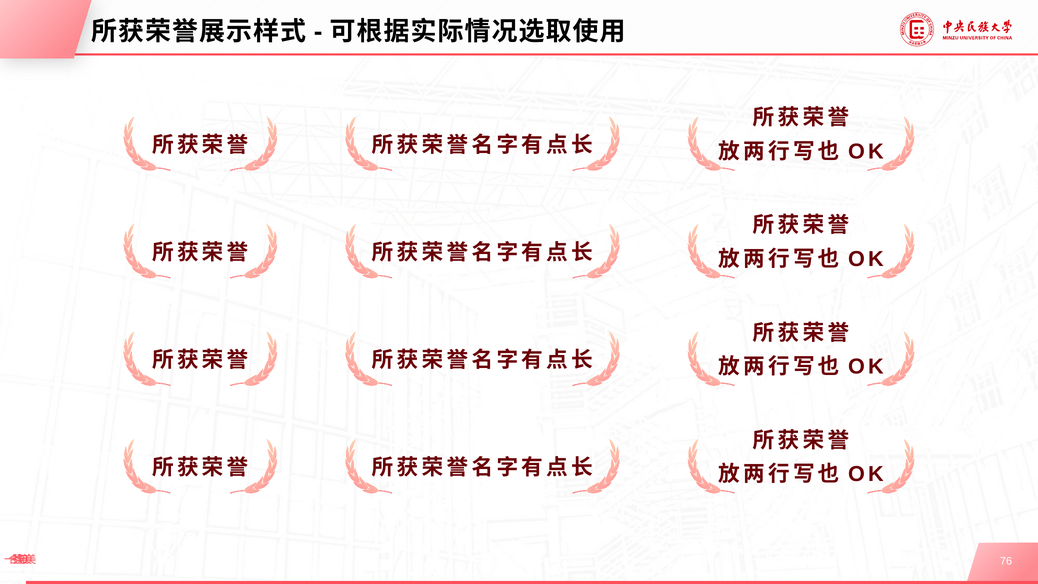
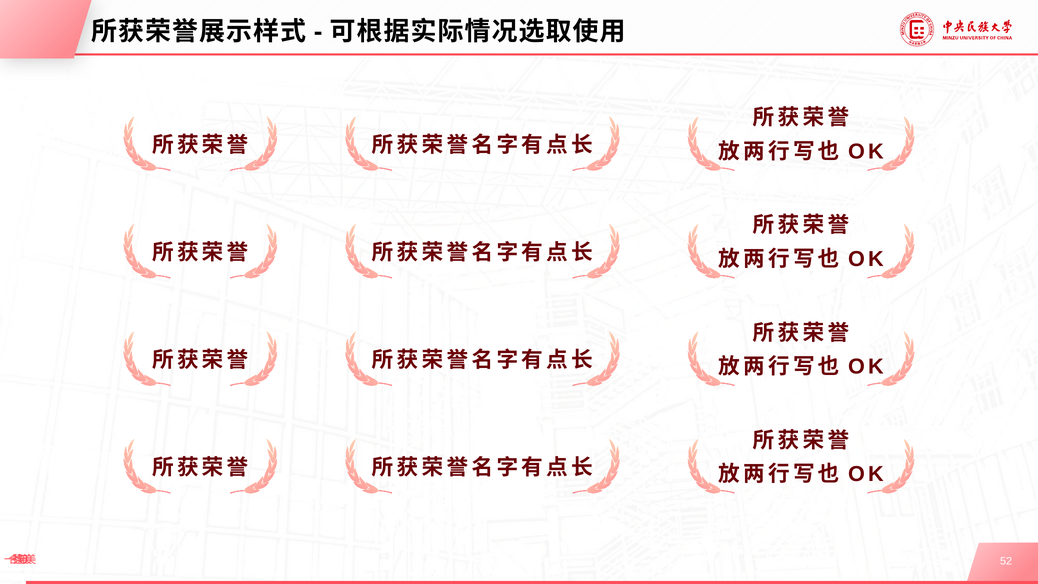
76: 76 -> 52 (1006, 561)
